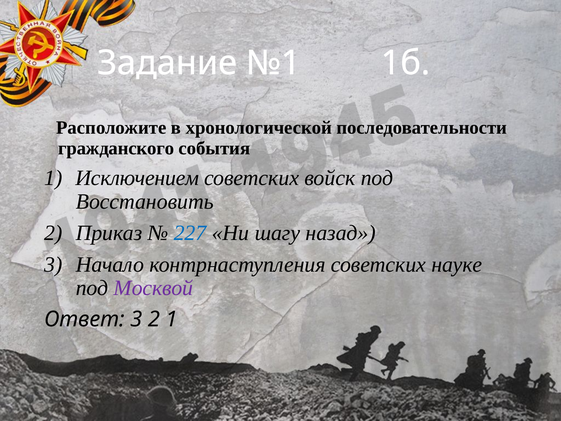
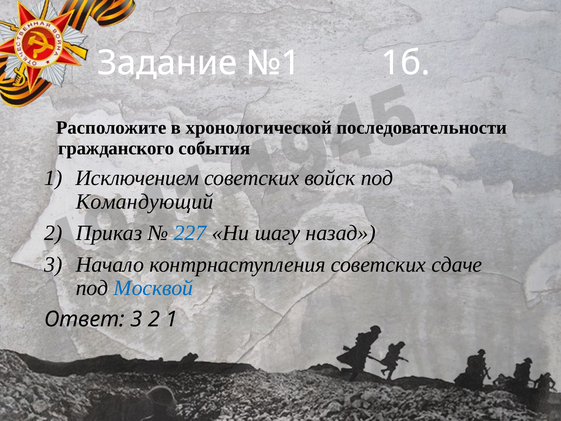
Восстановить: Восстановить -> Командующий (145, 202)
науке: науке -> сдаче (457, 264)
Москвой colour: purple -> blue (153, 288)
